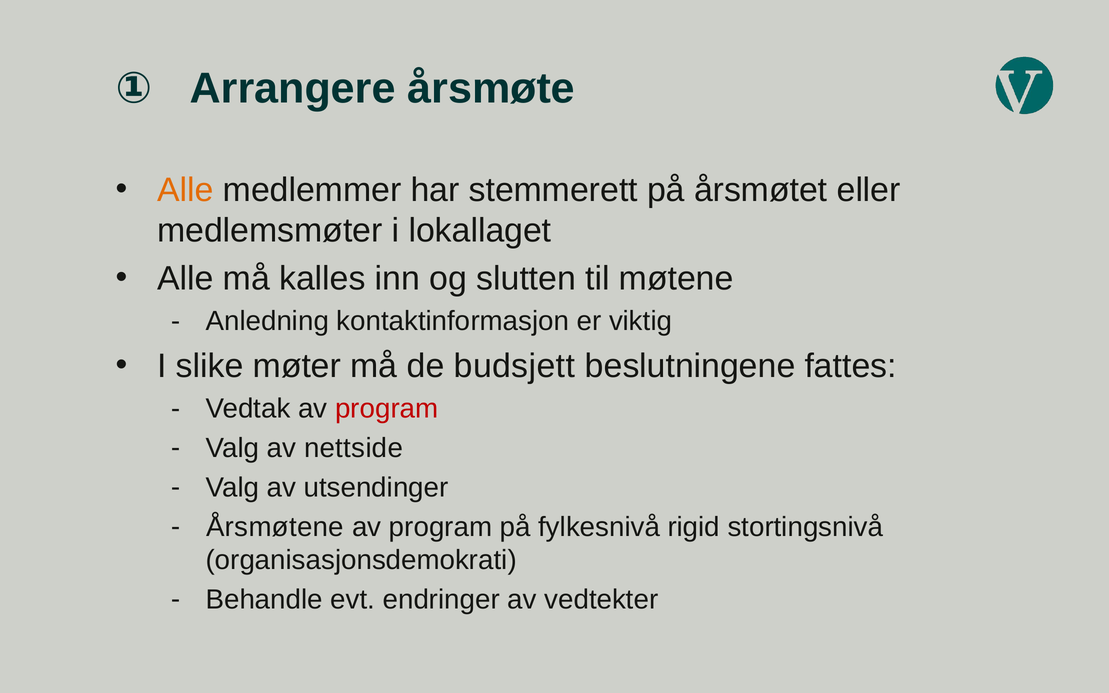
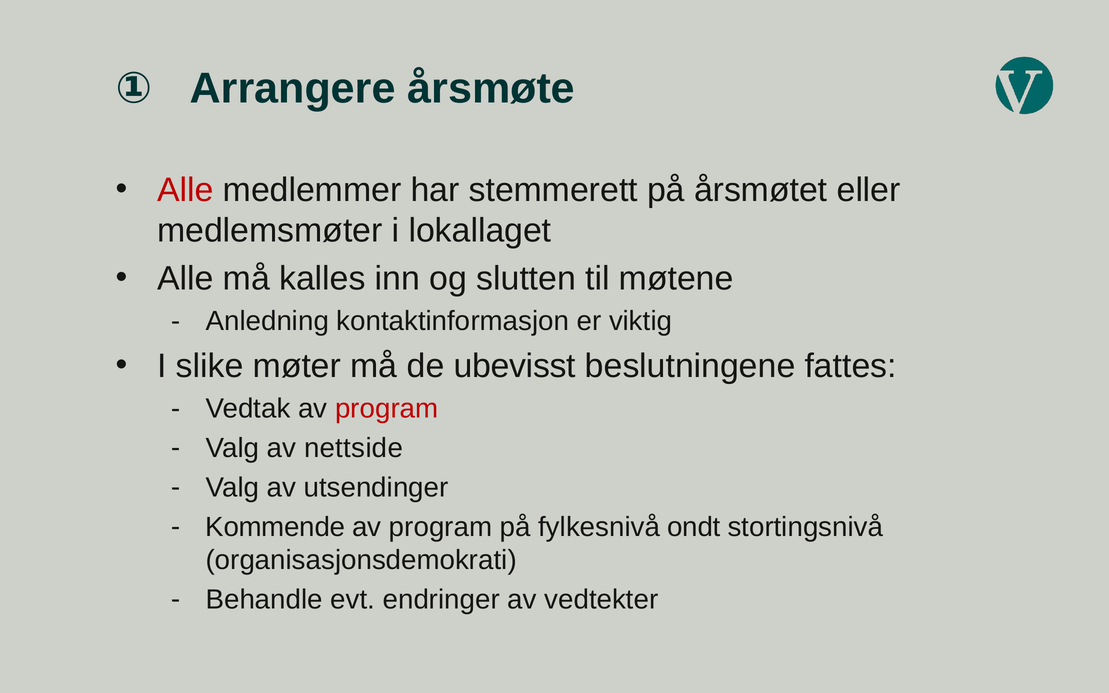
Alle colour: orange -> red (185, 190)
budsjett: budsjett -> ubevisst (515, 366)
Årsmøtene: Årsmøtene -> Kommende (275, 527)
rigid: rigid -> ondt (694, 527)
